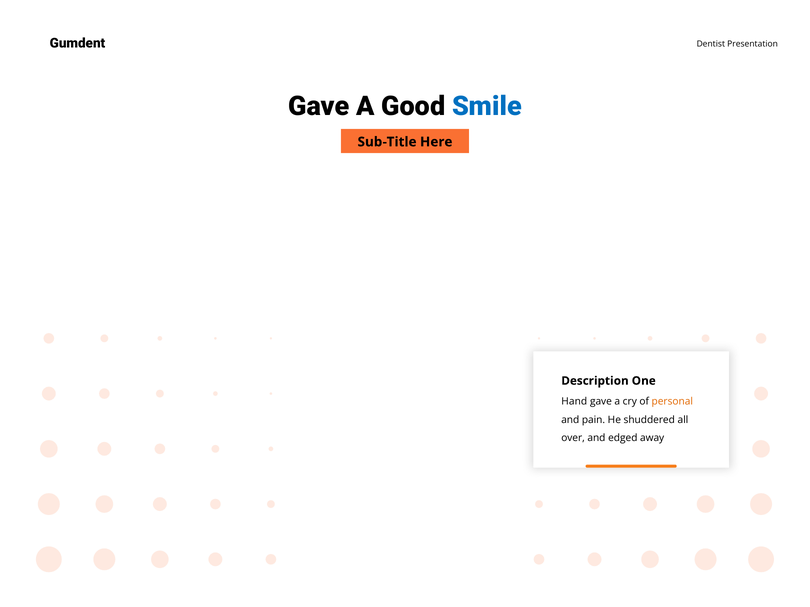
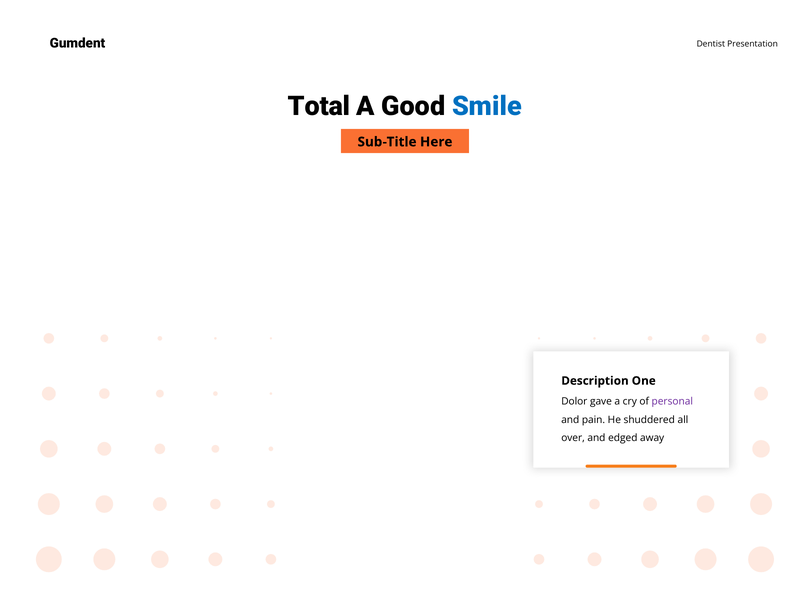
Gave: Gave -> Total (319, 107)
Hand: Hand -> Dolor (574, 402)
personal colour: orange -> purple (672, 402)
